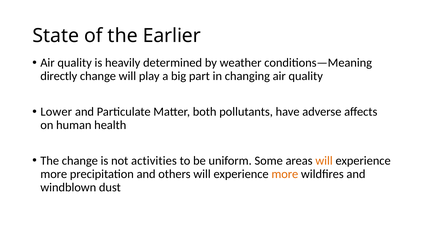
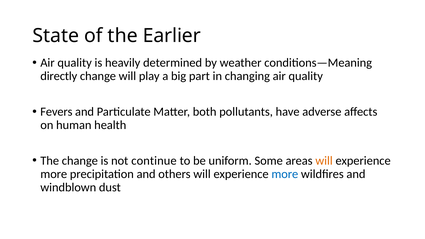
Lower: Lower -> Fevers (56, 112)
activities: activities -> continue (154, 161)
more colour: orange -> blue (285, 174)
